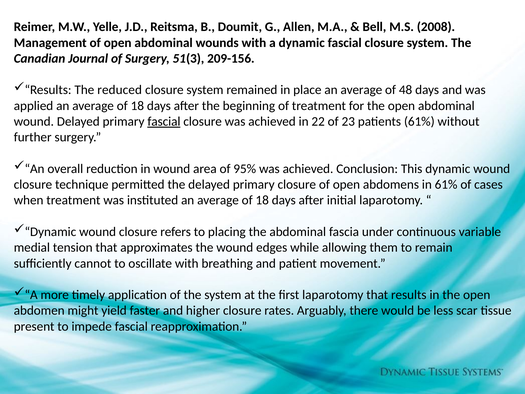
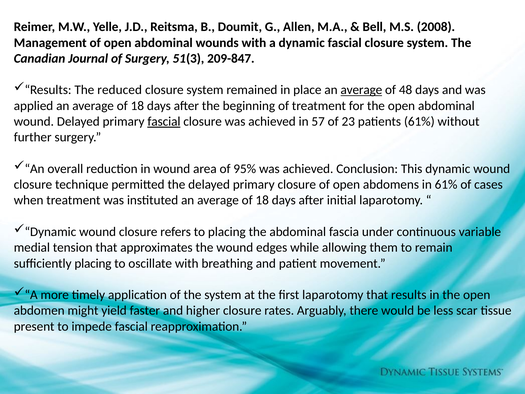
209-156: 209-156 -> 209-847 (231, 58)
average underline: none -> present (361, 90)
22: 22 -> 57 (318, 121)
sufficiently cannot: cannot -> placing (93, 263)
